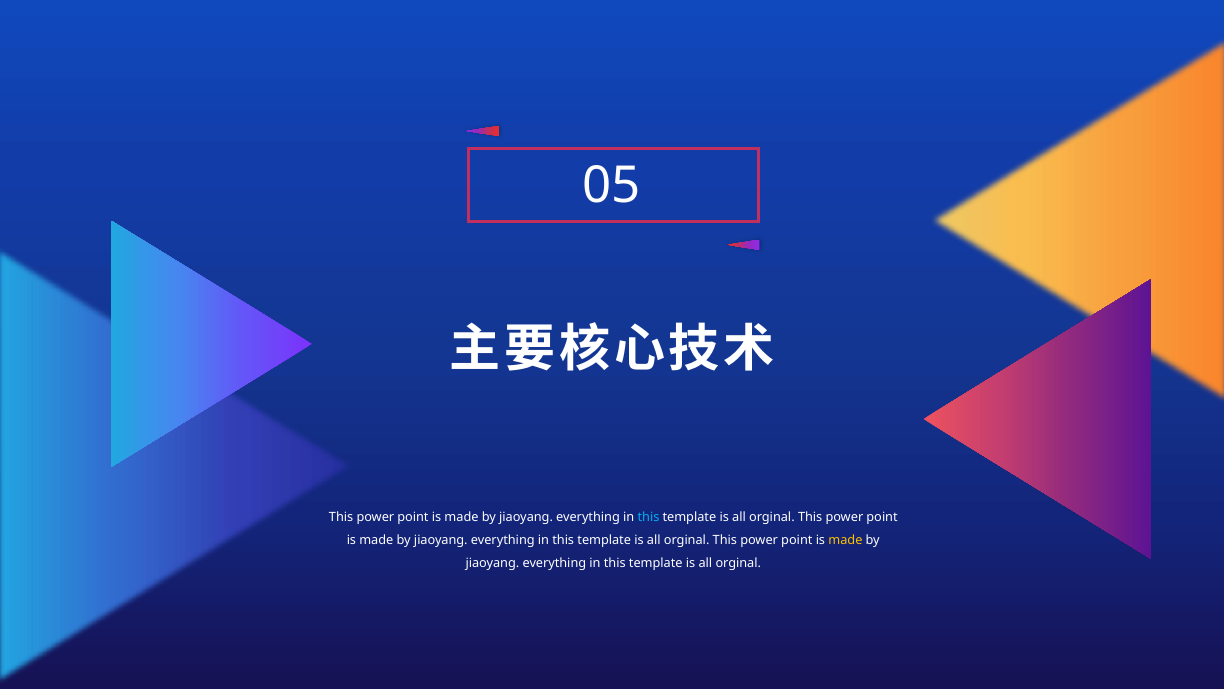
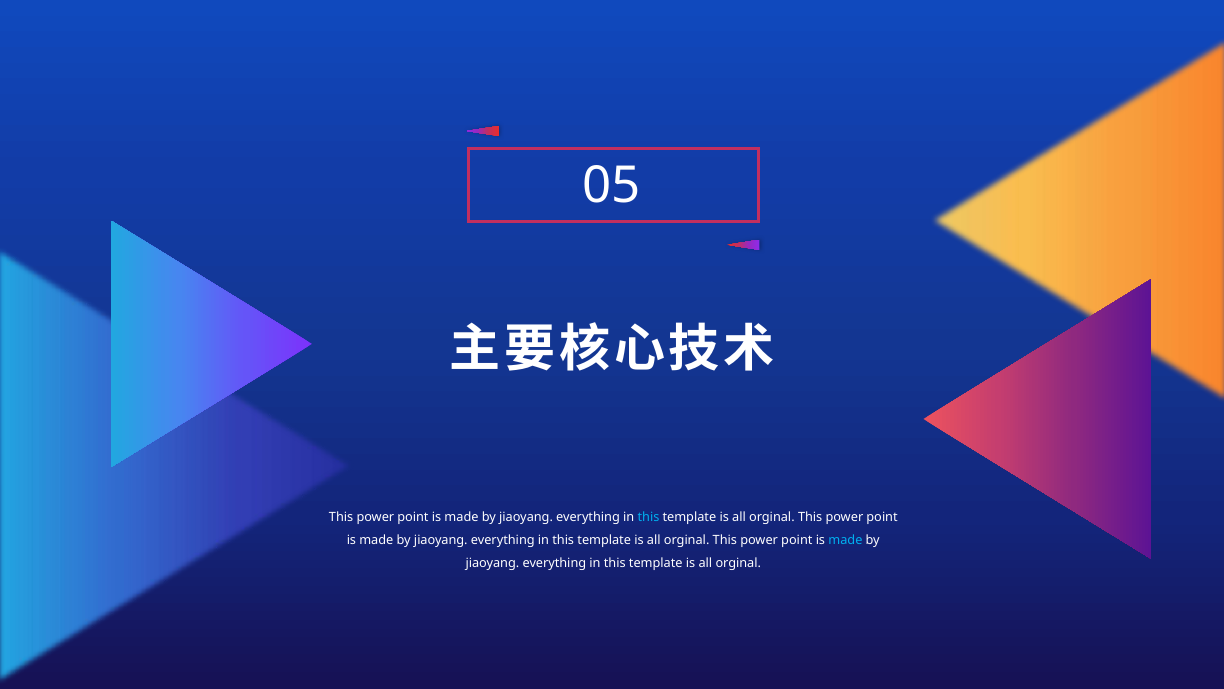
made colour: yellow -> light blue (845, 540)
